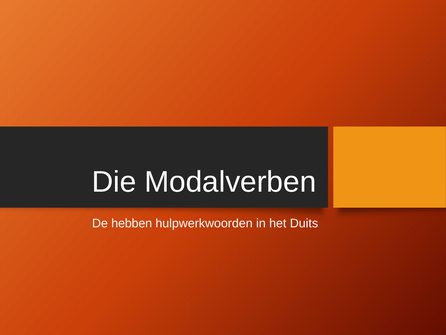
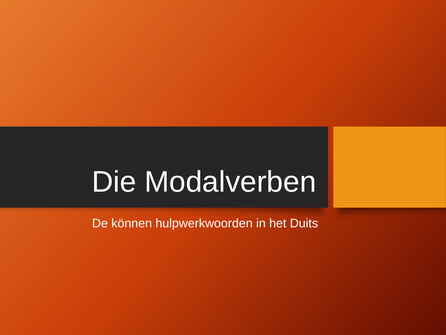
hebben: hebben -> können (132, 223)
